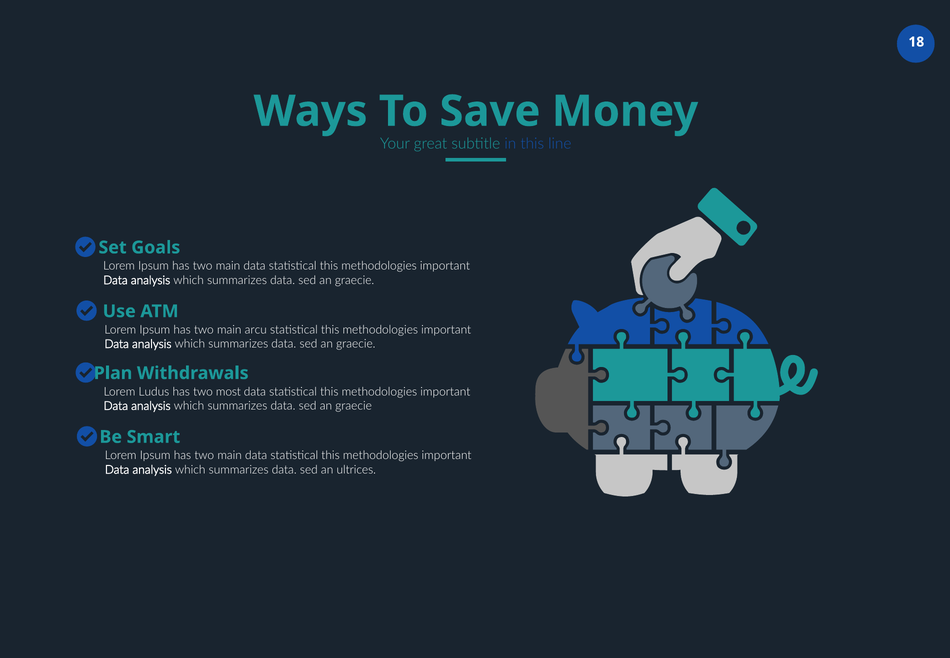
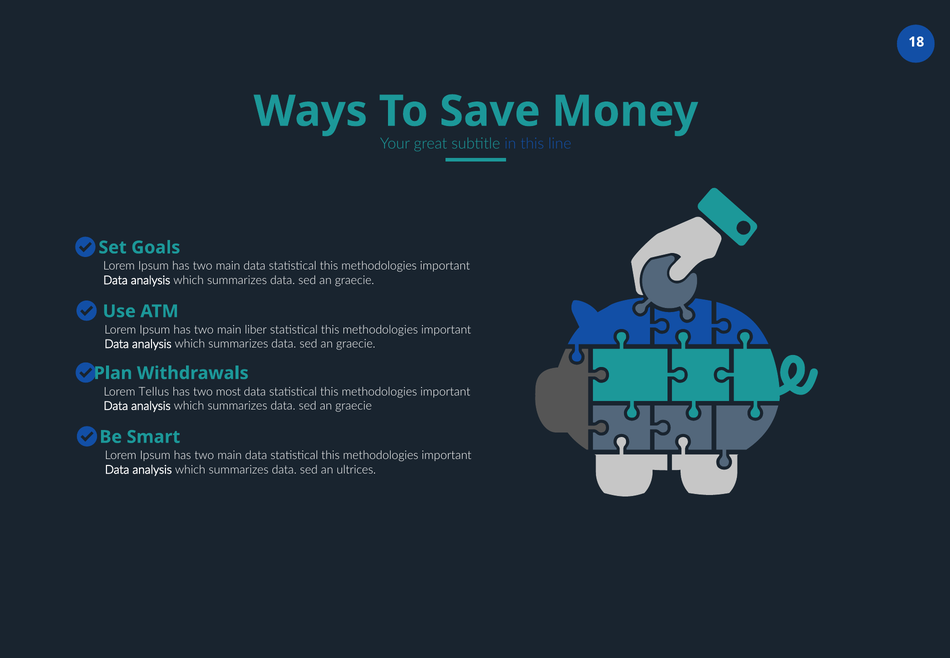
arcu: arcu -> liber (256, 330)
Ludus: Ludus -> Tellus (154, 391)
